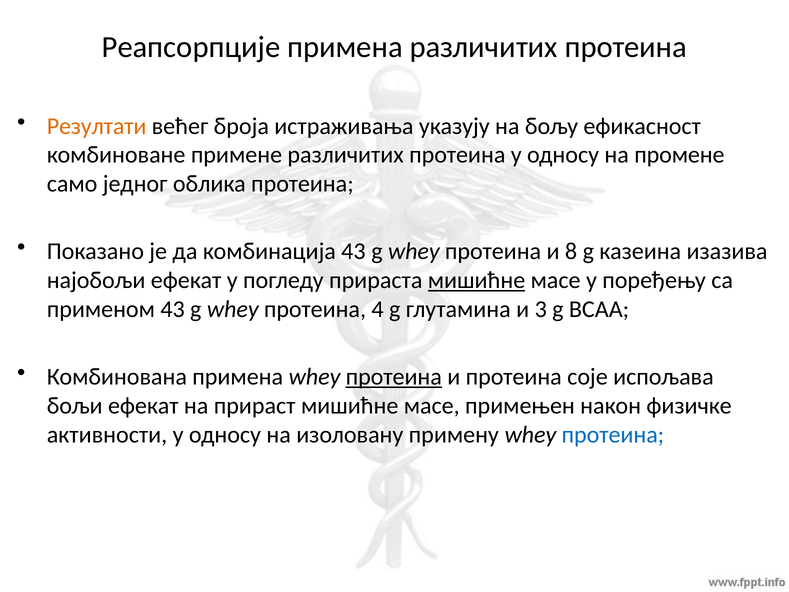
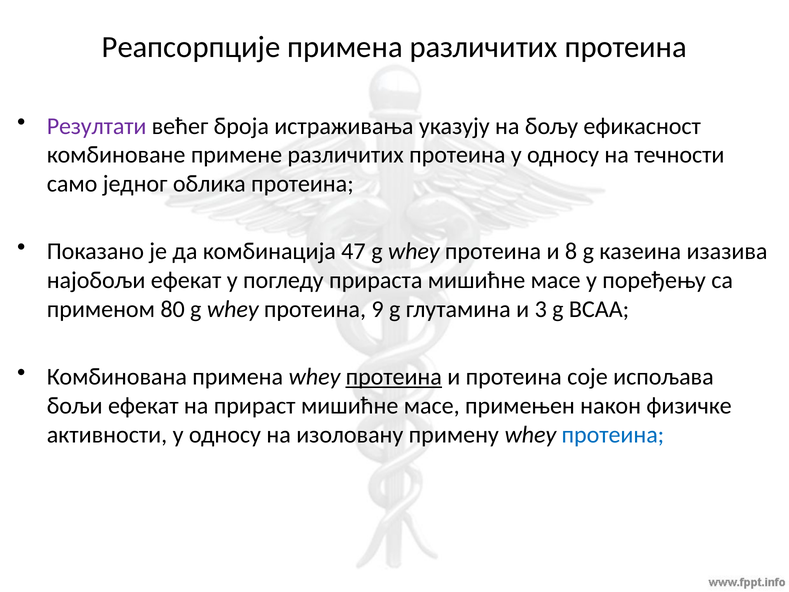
Резултати colour: orange -> purple (97, 126)
промене: промене -> течности (679, 155)
комбинација 43: 43 -> 47 (353, 251)
мишићне underline: present -> none (477, 280)
применом 43: 43 -> 80 (173, 309)
4: 4 -> 9 (378, 309)
